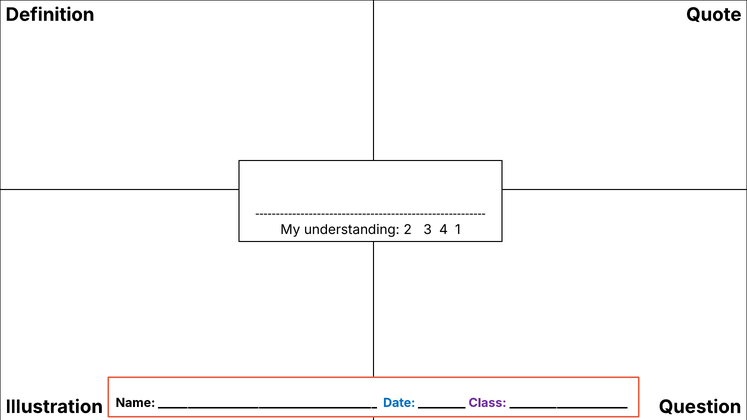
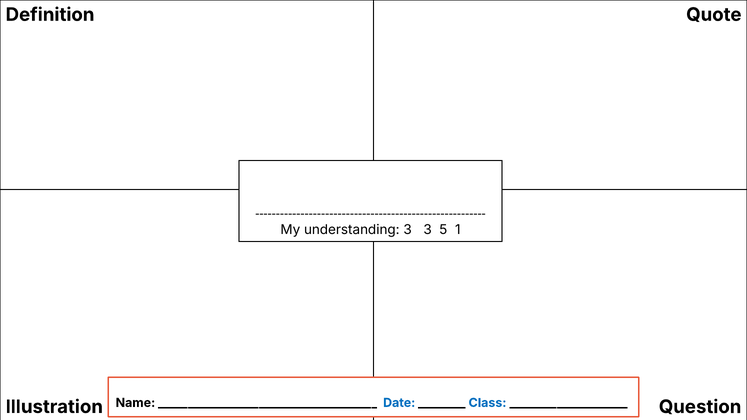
understanding 2: 2 -> 3 (408, 230)
4: 4 -> 5 (443, 230)
Class colour: purple -> blue (487, 403)
